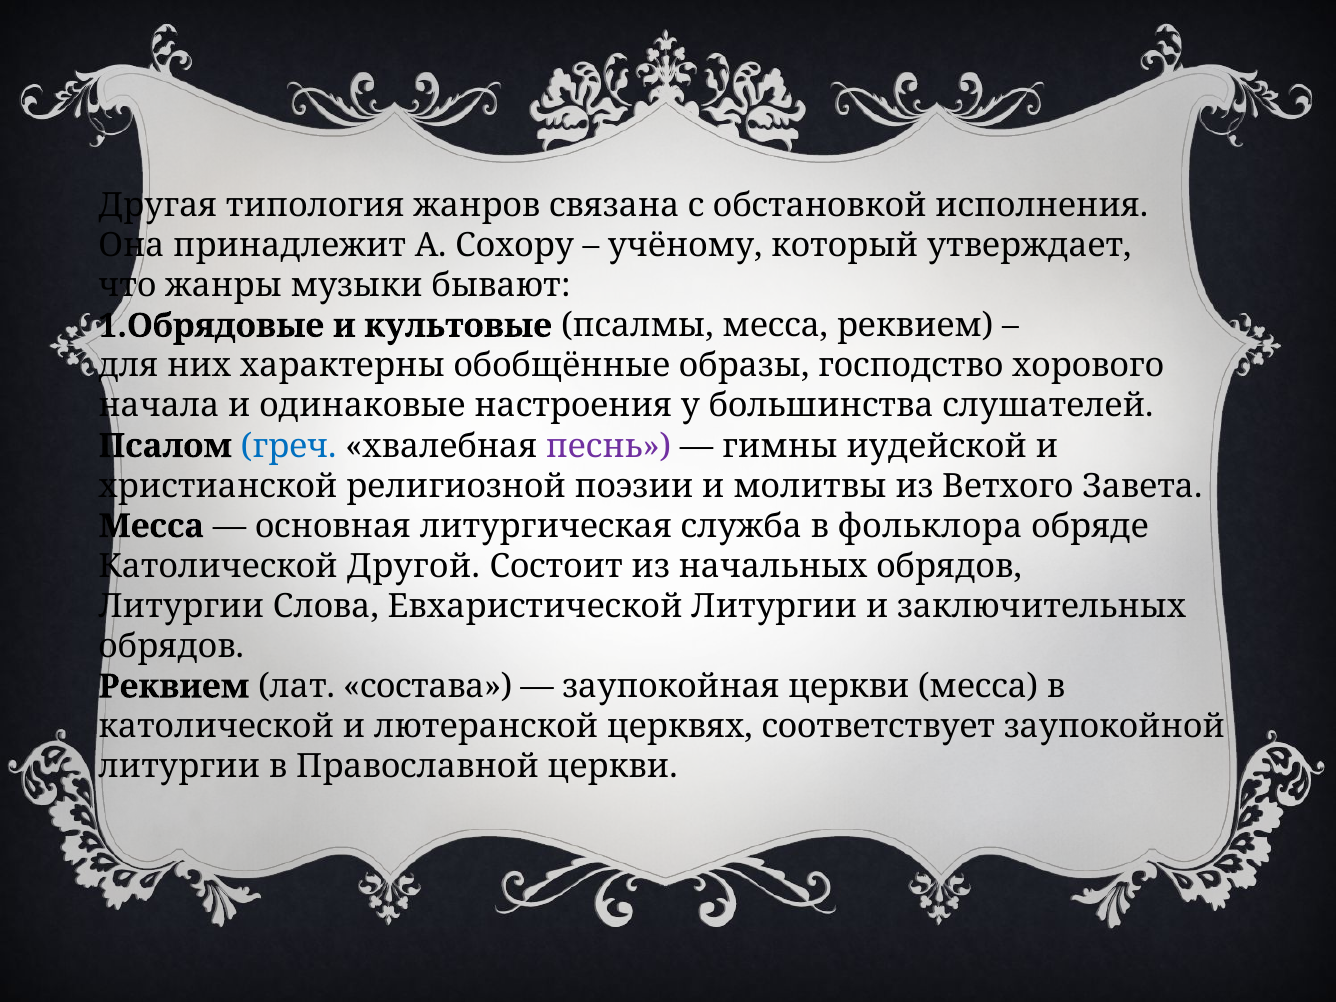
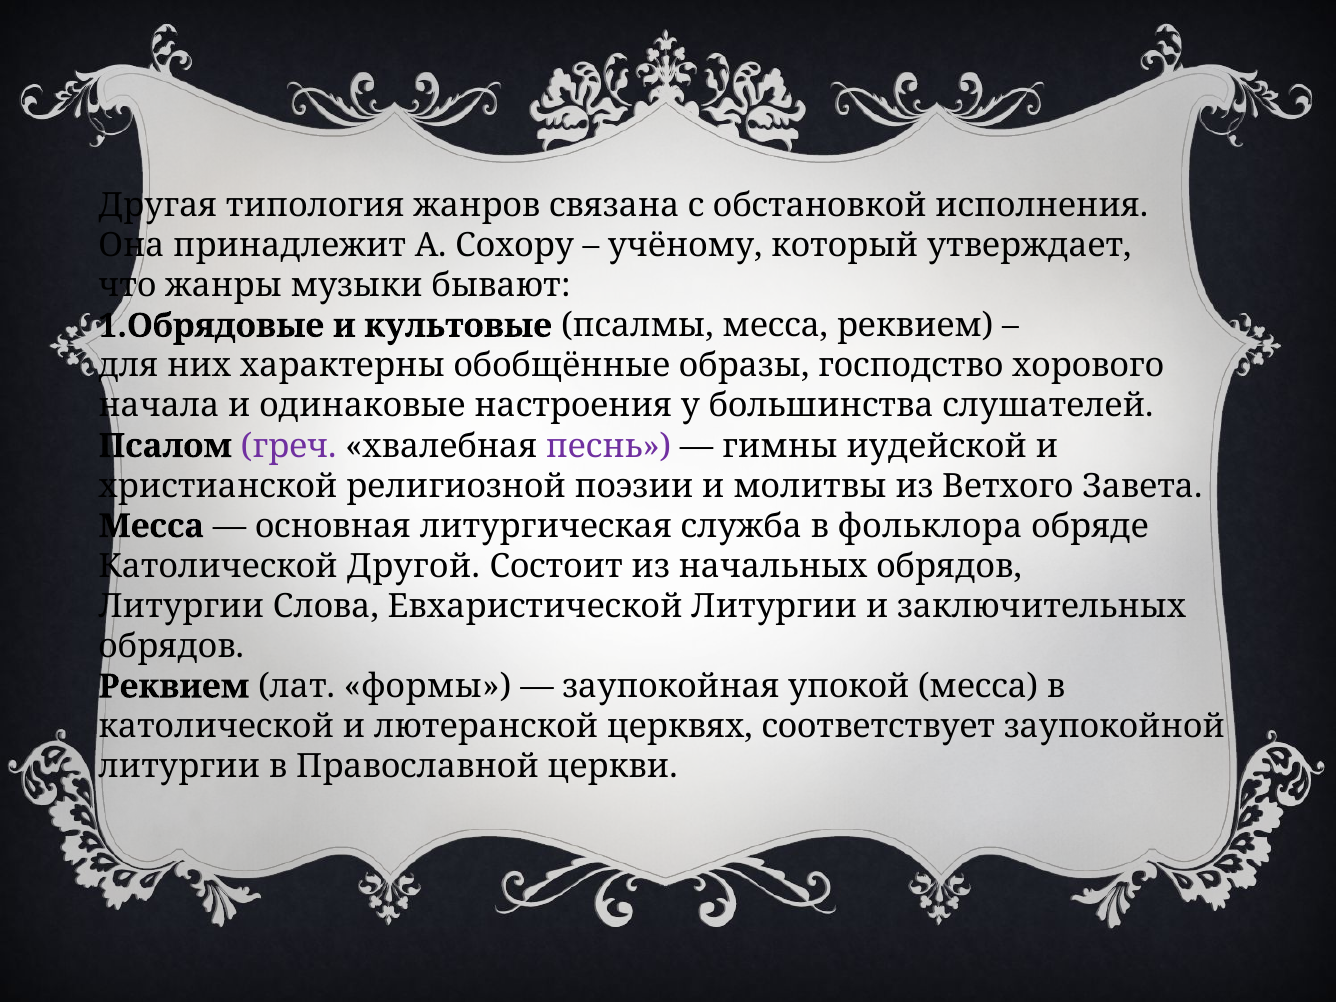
греч colour: blue -> purple (289, 446)
состава: состава -> формы (428, 686)
заупокойная церкви: церкви -> упокой (849, 686)
